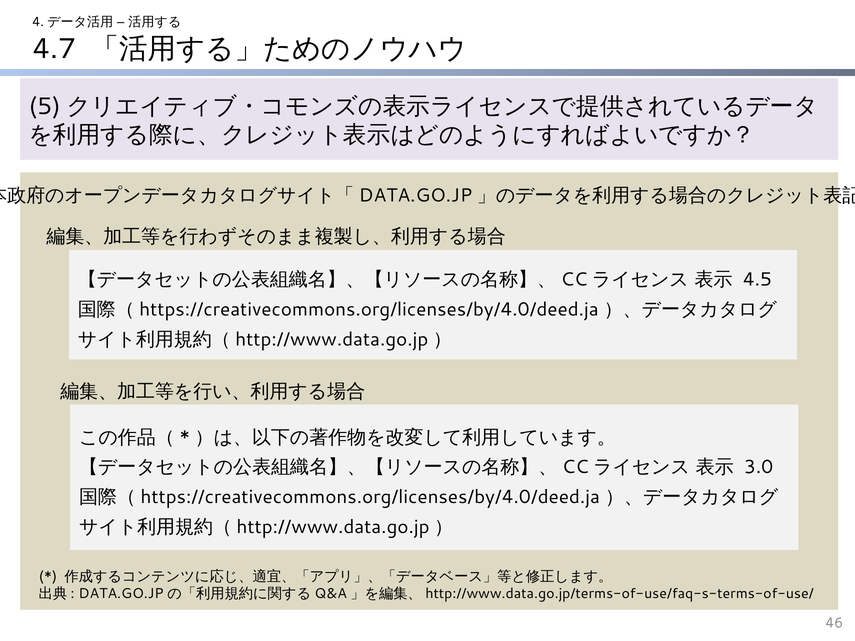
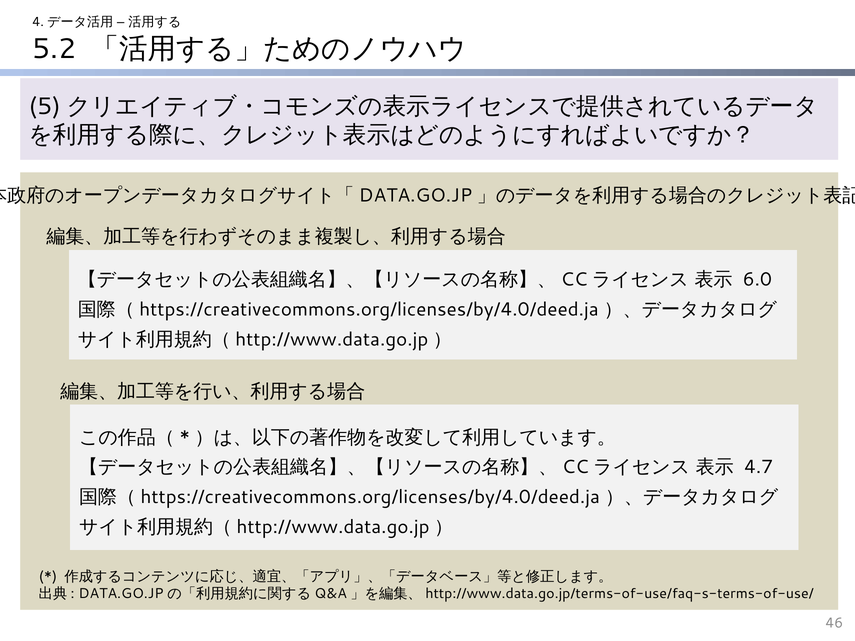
4.7: 4.7 -> 5.2 (54, 49)
4.5: 4.5 -> 6.0 (757, 280)
3.0: 3.0 -> 4.7 (759, 467)
